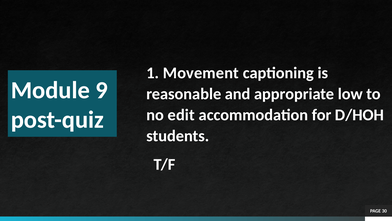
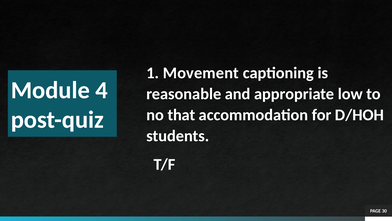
9: 9 -> 4 (102, 90)
edit: edit -> that (181, 115)
